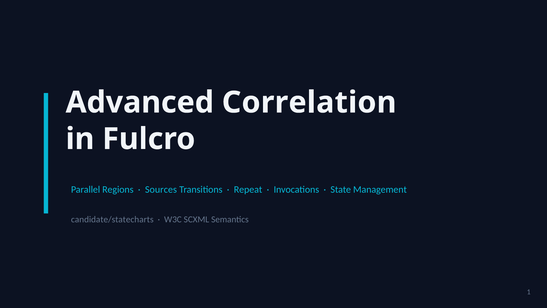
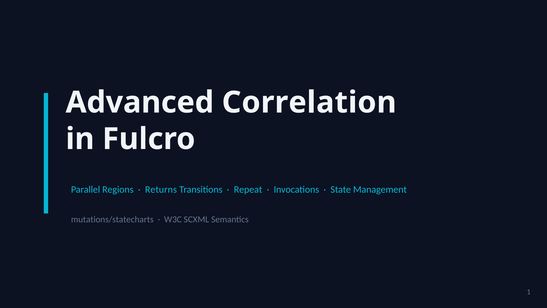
Sources: Sources -> Returns (161, 189)
candidate/statecharts: candidate/statecharts -> mutations/statecharts (112, 219)
